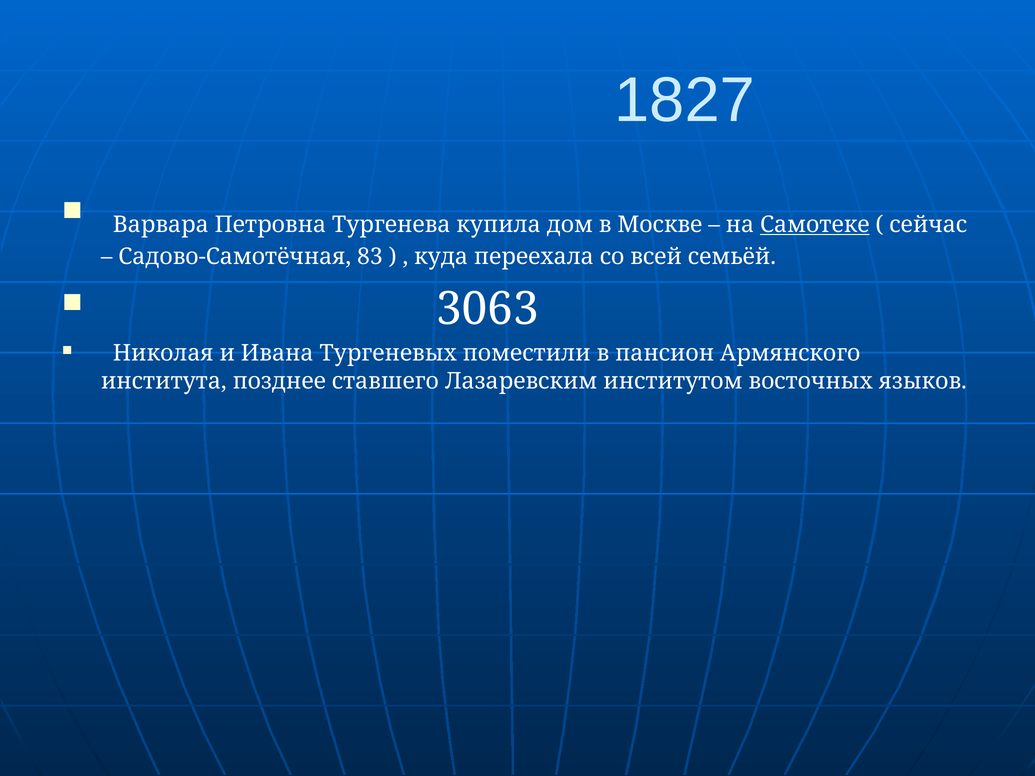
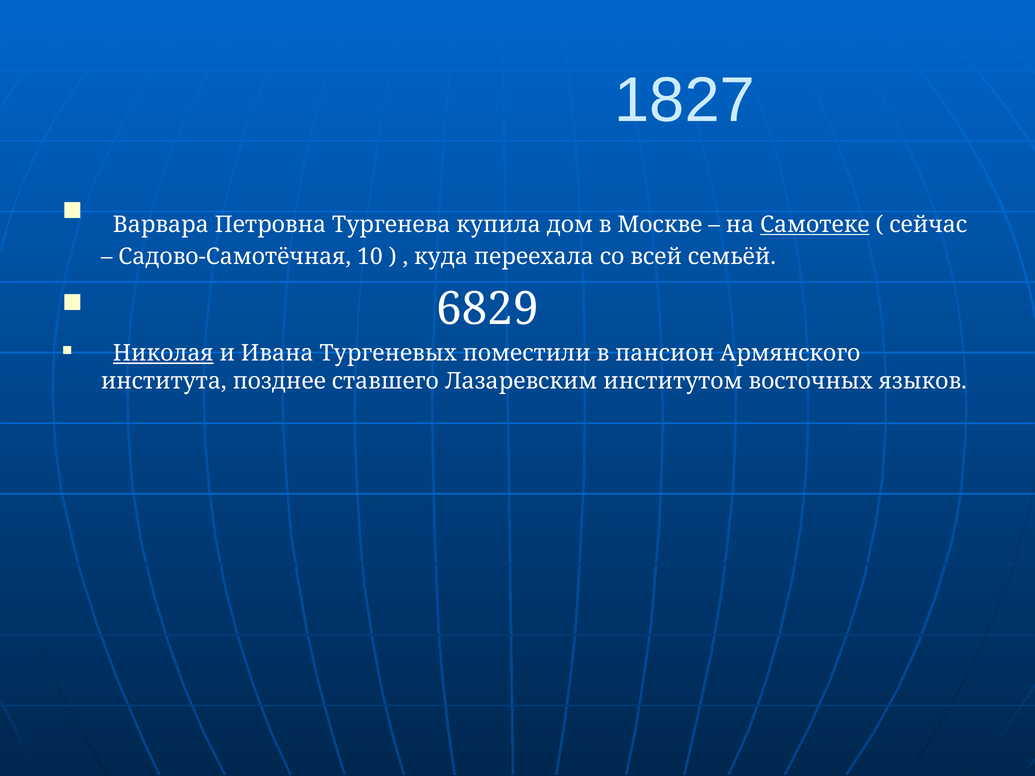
83: 83 -> 10 (370, 257)
3063: 3063 -> 6829 (488, 309)
Николая underline: none -> present (163, 354)
